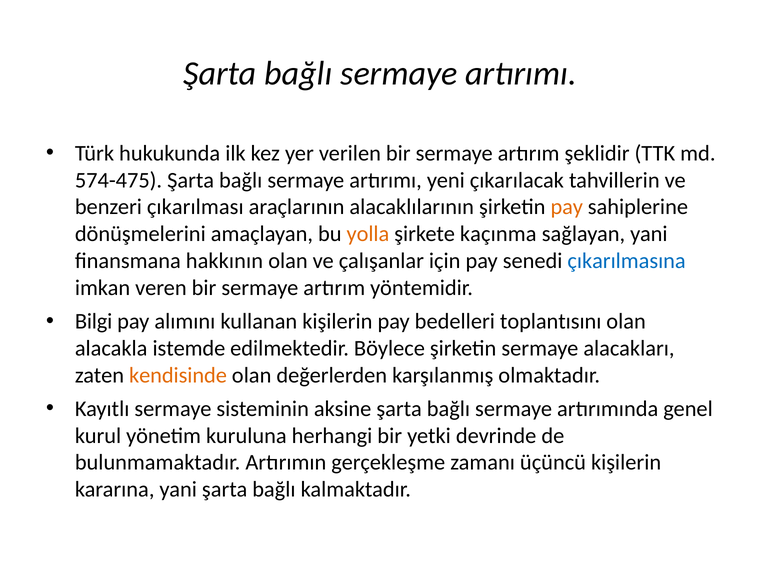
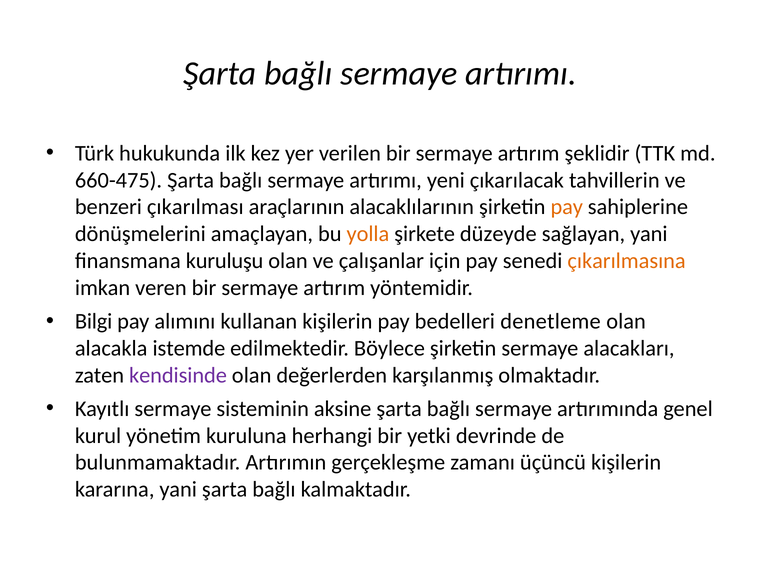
574-475: 574-475 -> 660-475 (119, 180)
kaçınma: kaçınma -> düzeyde (498, 234)
hakkının: hakkının -> kuruluşu (225, 261)
çıkarılmasına colour: blue -> orange (627, 261)
toplantısını: toplantısını -> denetleme (551, 321)
kendisinde colour: orange -> purple (178, 375)
